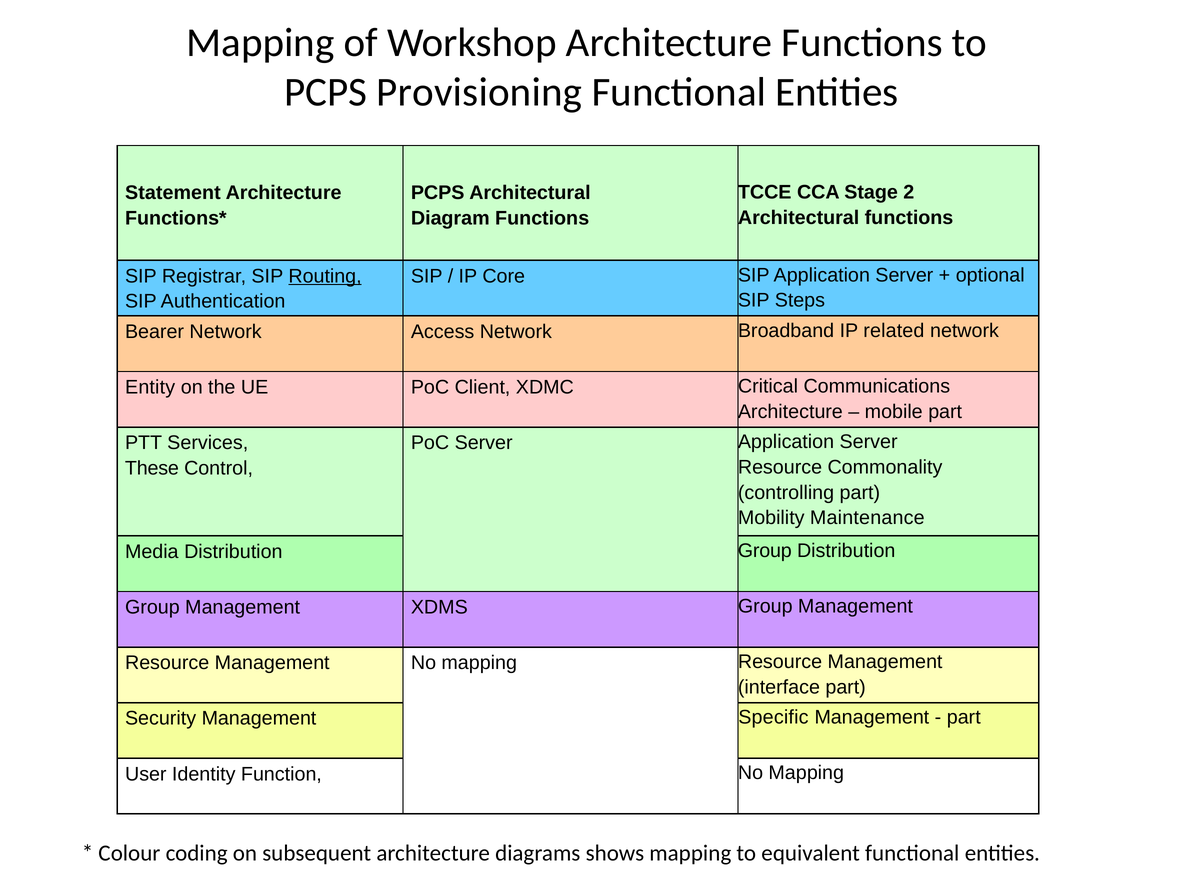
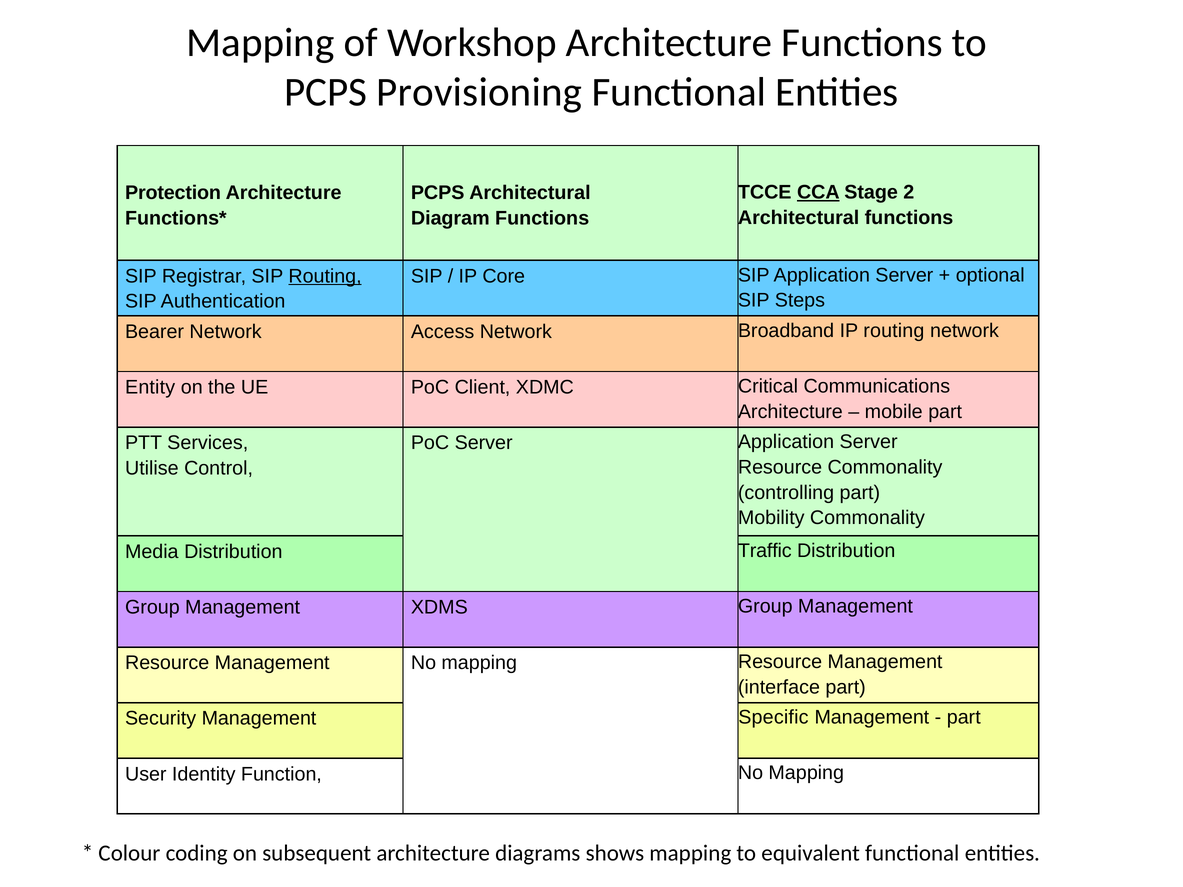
CCA underline: none -> present (818, 192)
Statement: Statement -> Protection (173, 193)
IP related: related -> routing (894, 331)
These: These -> Utilise (152, 468)
Mobility Maintenance: Maintenance -> Commonality (867, 518)
Media Distribution Group: Group -> Traffic (765, 551)
